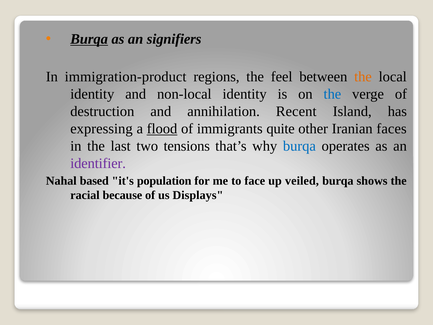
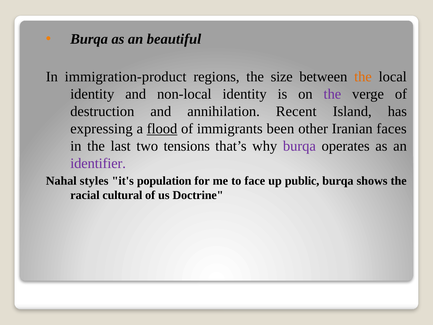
Burqa underline: present -> none (89, 39)
signifiers: signifiers -> beautiful (174, 39)
feel: feel -> size (282, 77)
the colour: blue -> purple (332, 94)
quite: quite -> been (280, 129)
burqa colour: blue -> purple (299, 146)
based: based -> styles (94, 181)
veiled: veiled -> public (302, 181)
because: because -> cultural (122, 195)
Displays: Displays -> Doctrine (198, 195)
